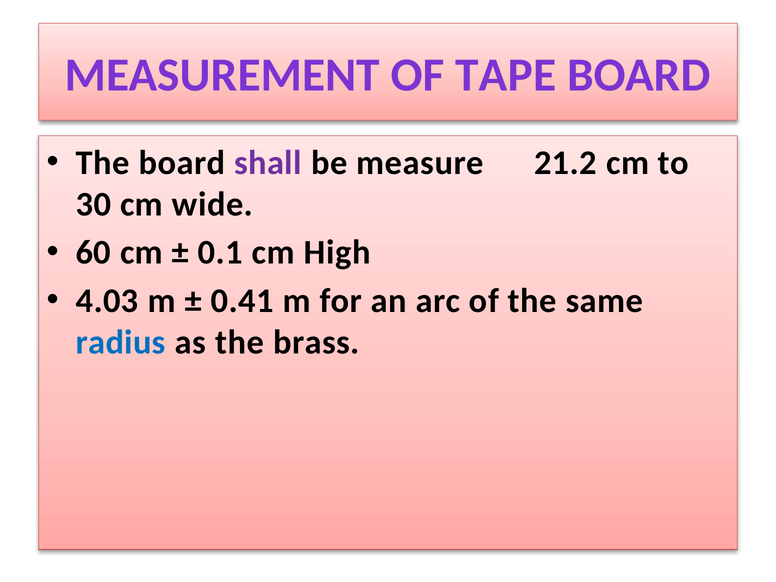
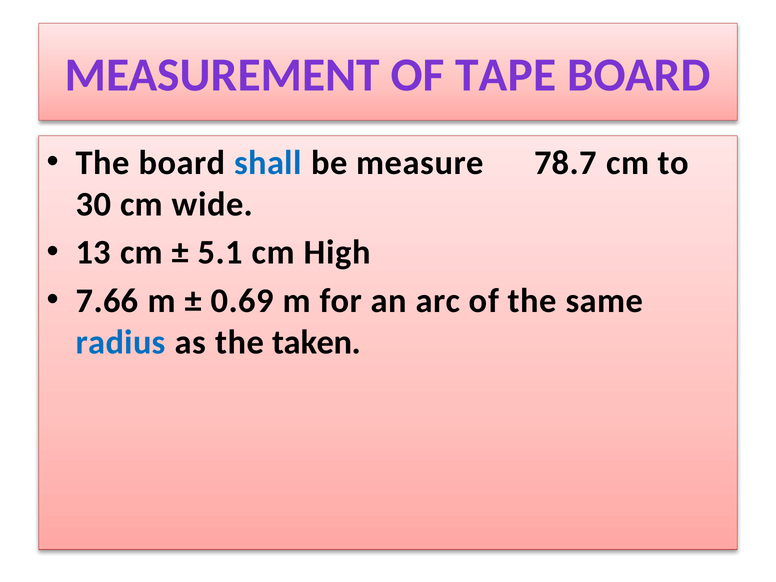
shall colour: purple -> blue (268, 163)
21.2: 21.2 -> 78.7 (565, 163)
60: 60 -> 13 (93, 253)
0.1: 0.1 -> 5.1 (220, 253)
4.03: 4.03 -> 7.66 (107, 301)
0.41: 0.41 -> 0.69 (242, 301)
brass: brass -> taken (317, 342)
